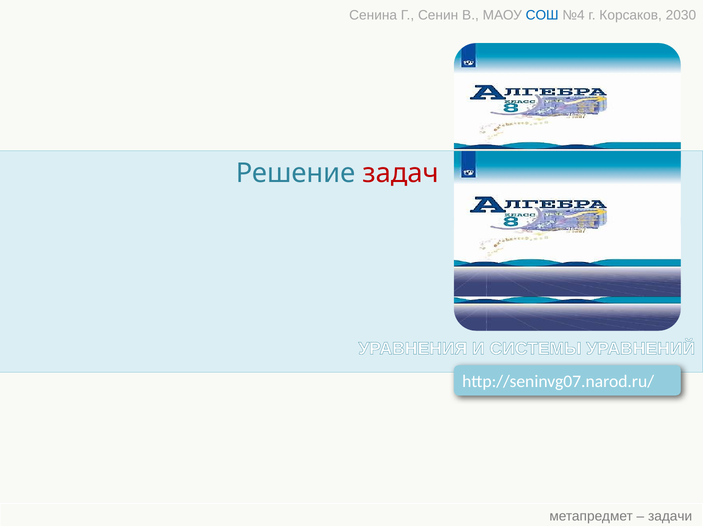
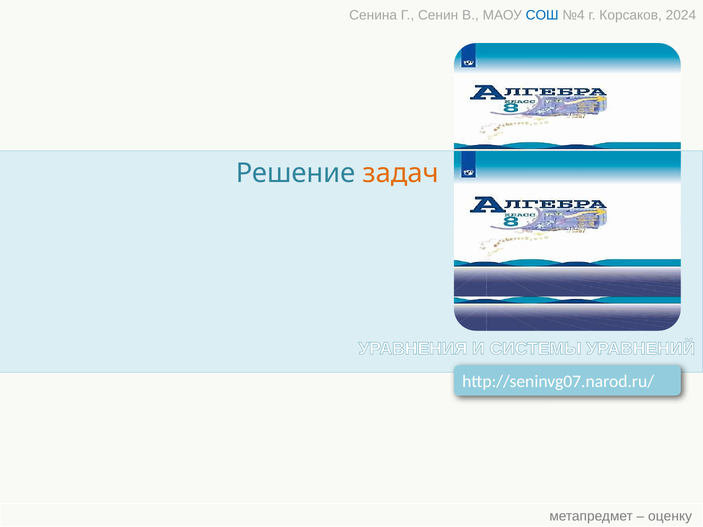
2030: 2030 -> 2024 (681, 15)
задач colour: red -> orange (400, 173)
задачи: задачи -> оценку (670, 516)
